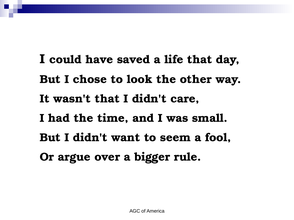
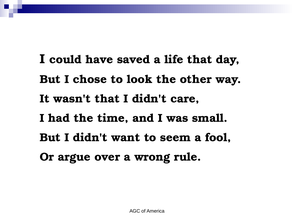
bigger: bigger -> wrong (152, 157)
